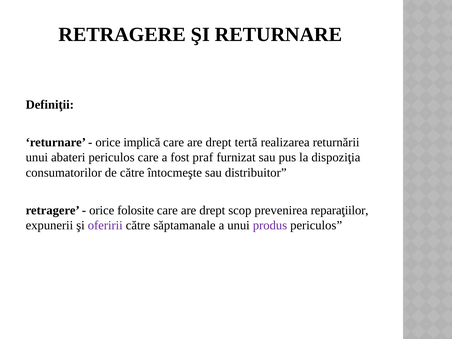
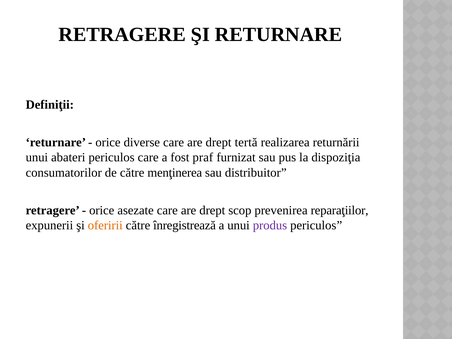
implică: implică -> diverse (142, 142)
întocmeşte: întocmeşte -> menţinerea (175, 173)
folosite: folosite -> asezate (136, 210)
oferirii colour: purple -> orange (105, 225)
săptamanale: săptamanale -> înregistrează (185, 225)
